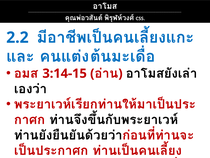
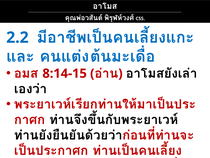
3:14-15: 3:14-15 -> 8:14-15 (65, 73)
